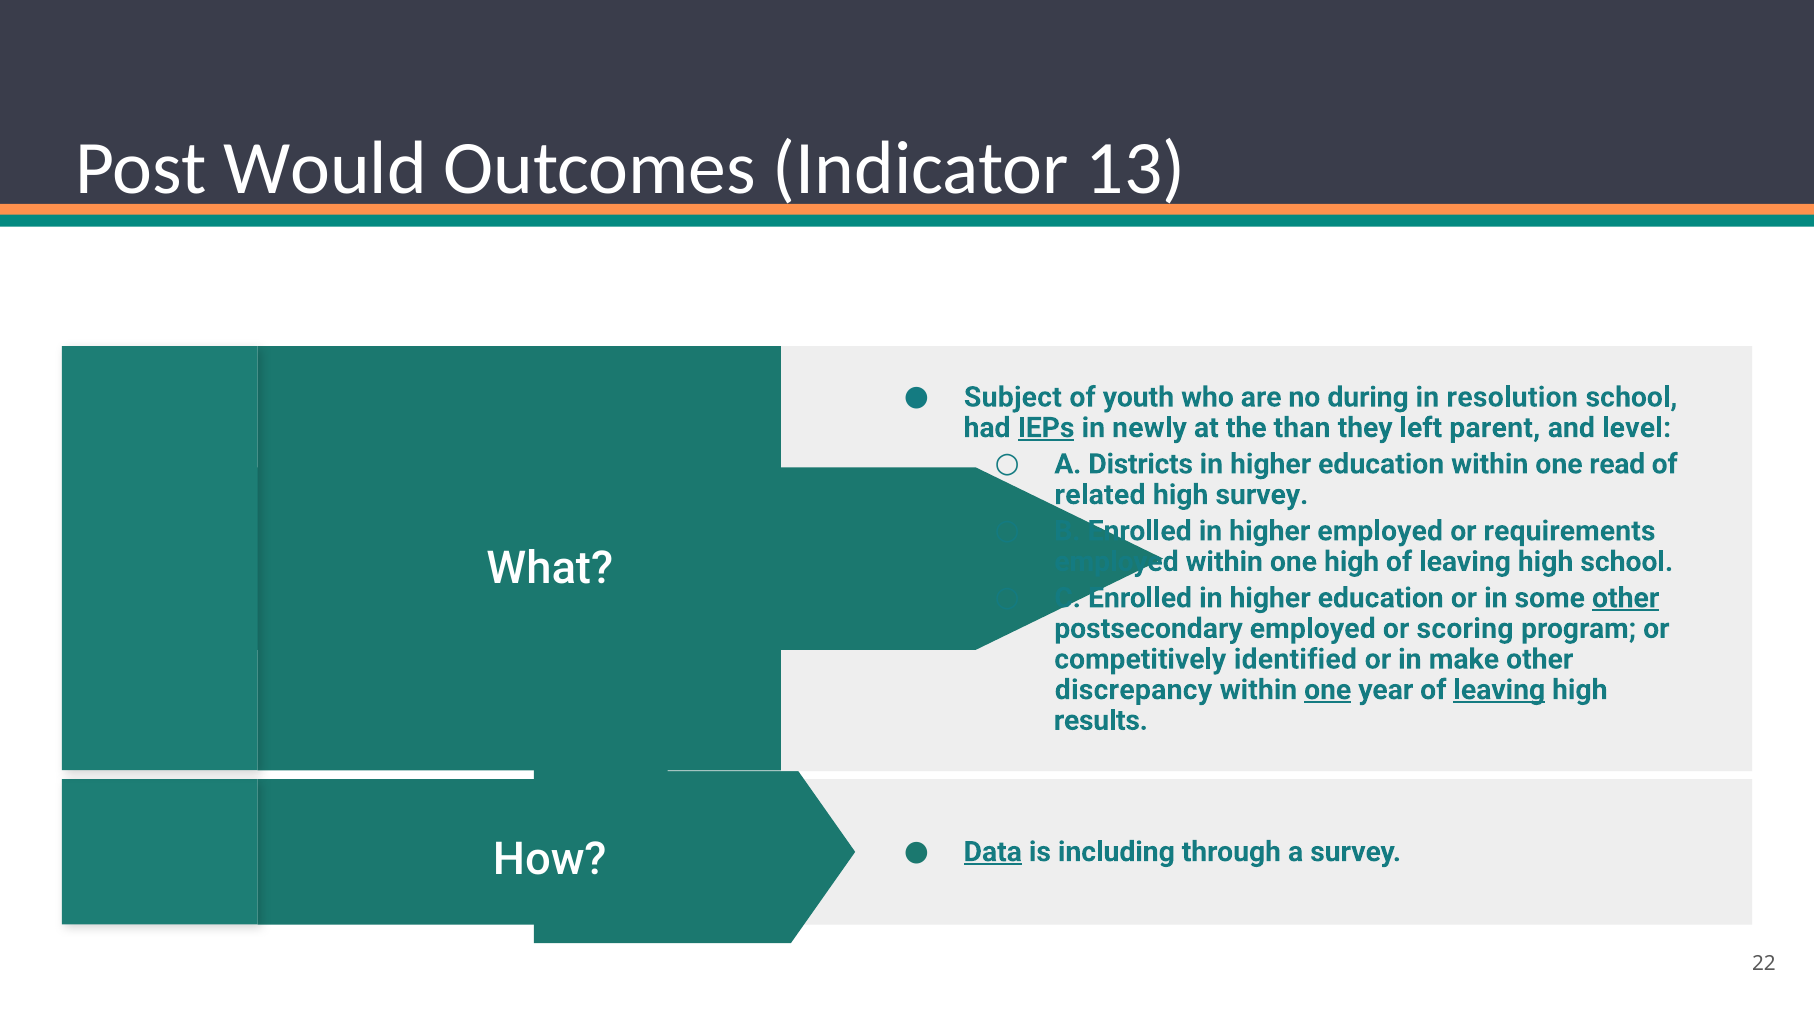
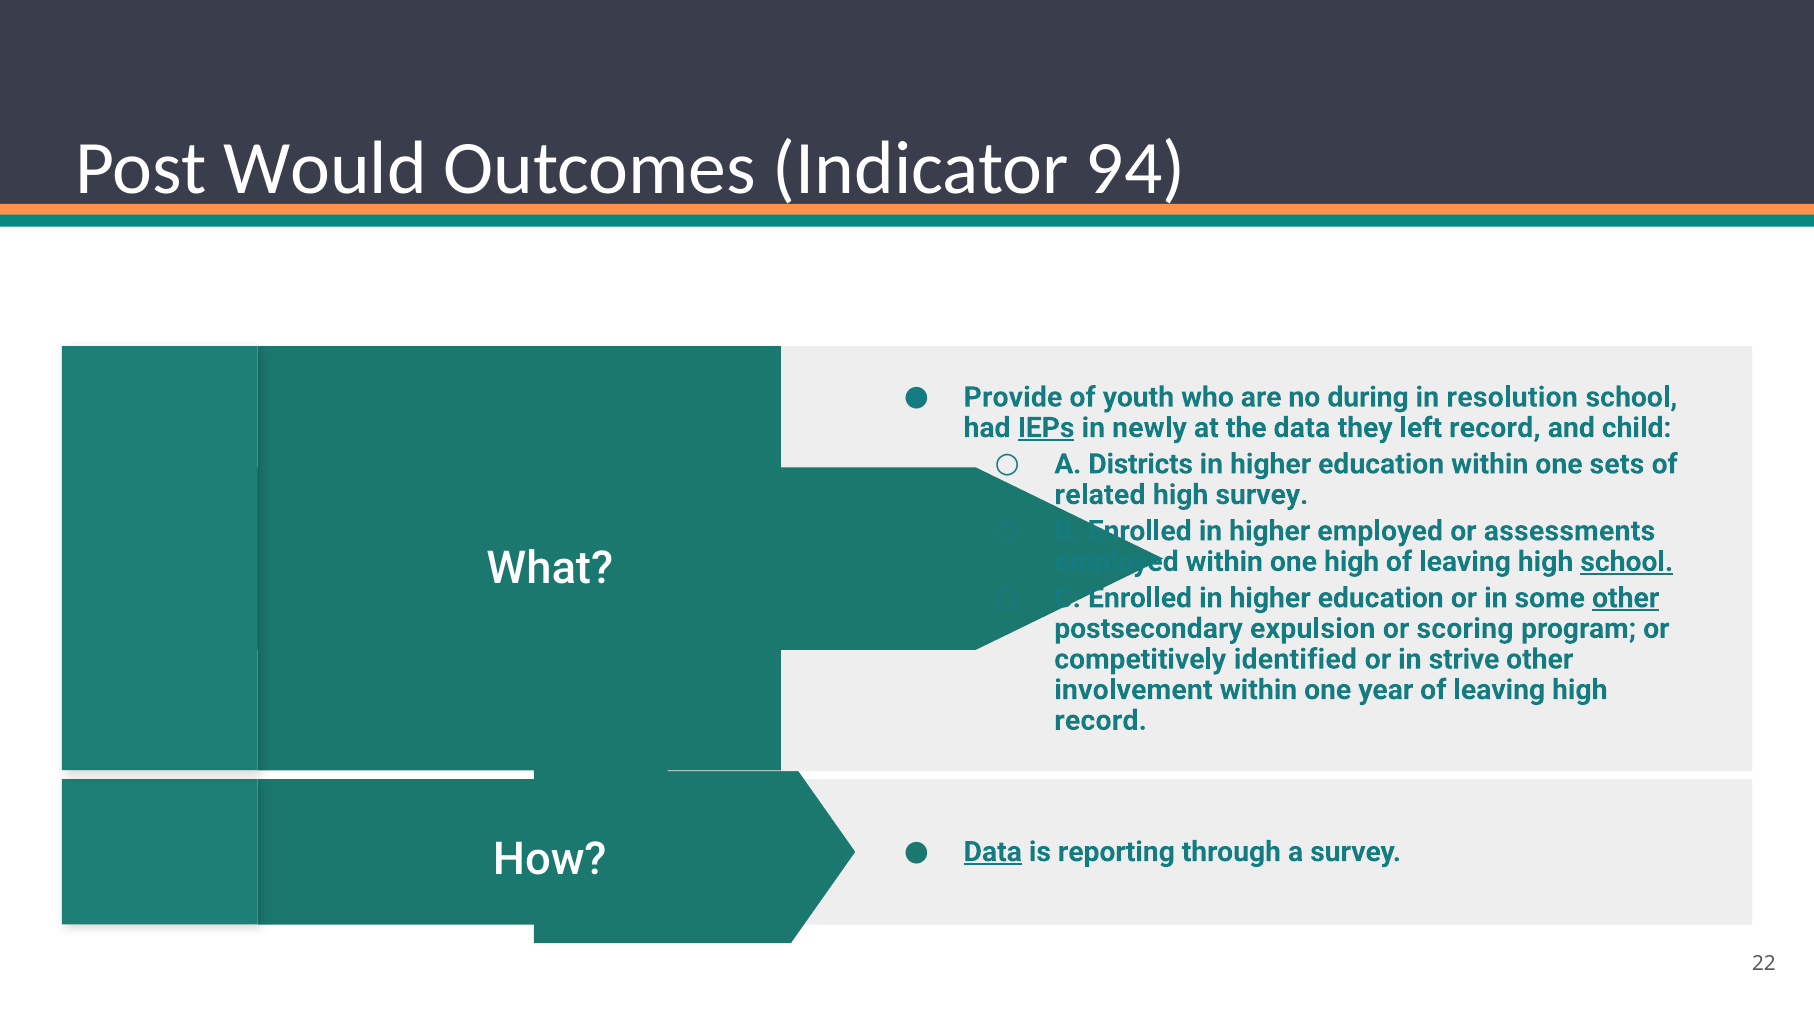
13: 13 -> 94 (1136, 169)
Subject: Subject -> Provide (1013, 397)
the than: than -> data (1302, 428)
left parent: parent -> record (1495, 428)
level: level -> child (1637, 428)
read: read -> sets (1617, 464)
requirements: requirements -> assessments (1570, 531)
school underline: none -> present (1627, 562)
postsecondary employed: employed -> expulsion (1313, 629)
make: make -> strive (1464, 659)
discrepancy: discrepancy -> involvement (1133, 690)
one underline: present -> none (1328, 690)
leaving underline: present -> none (1499, 690)
results: results -> record (1101, 721)
including: including -> reporting (1116, 852)
